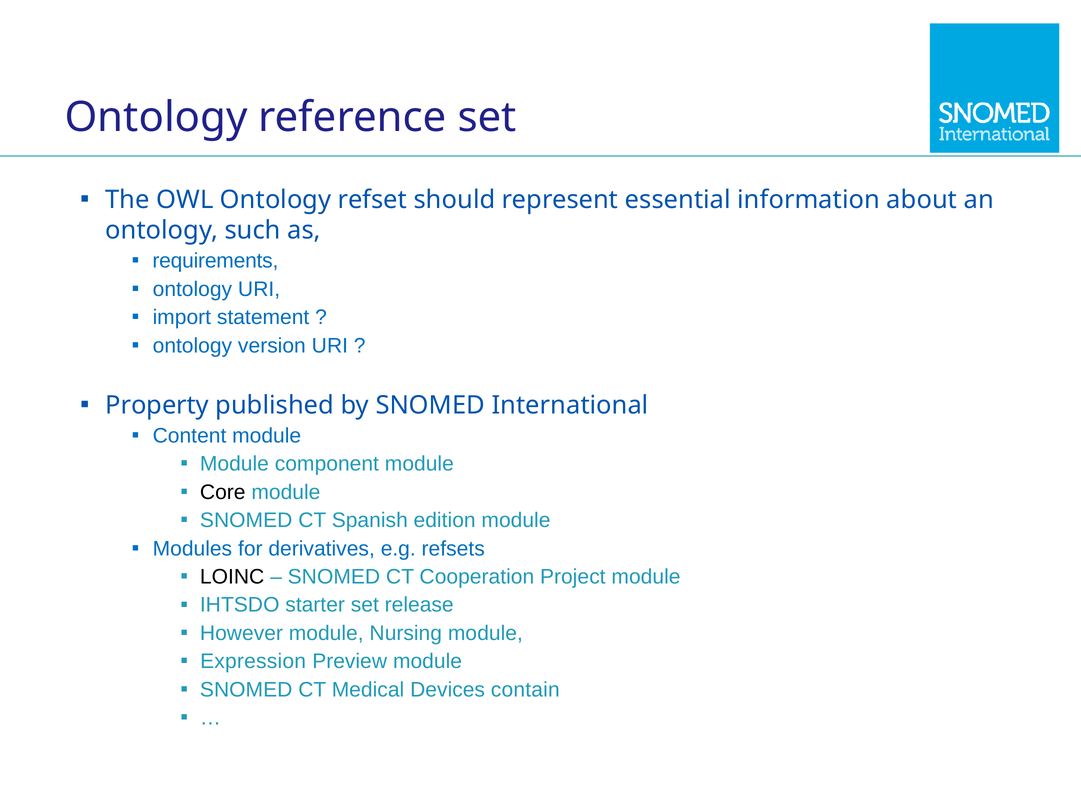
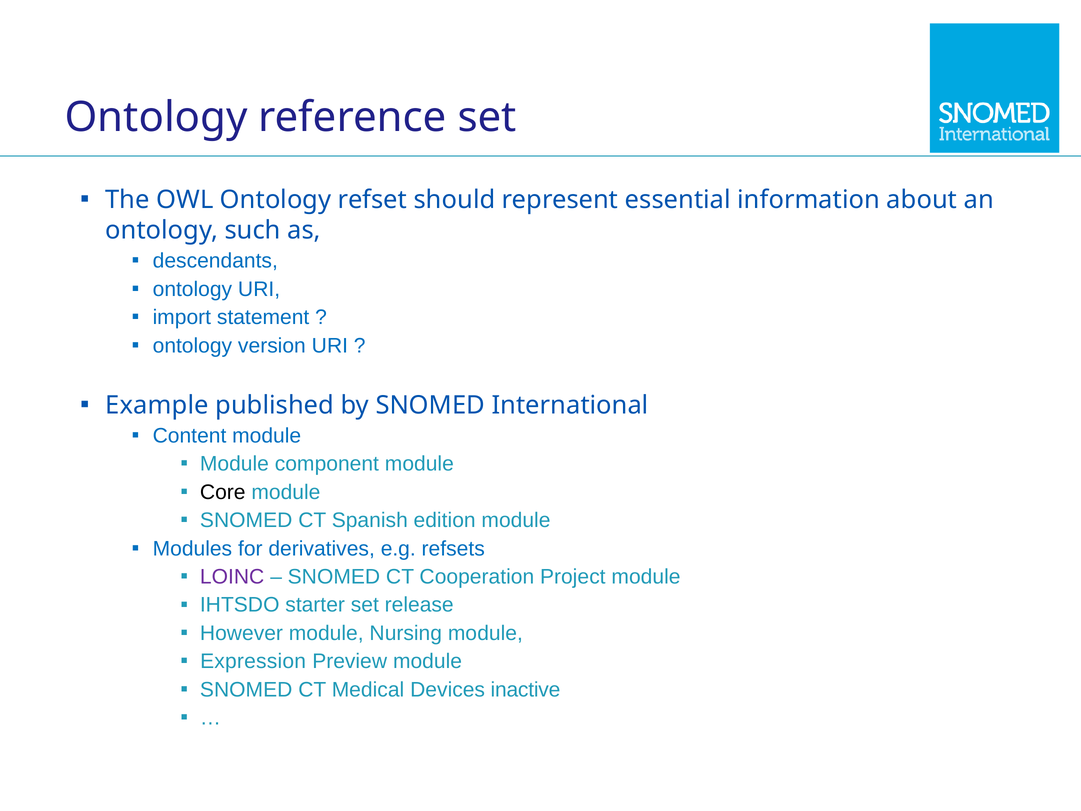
requirements: requirements -> descendants (215, 261)
Property: Property -> Example (157, 405)
LOINC colour: black -> purple (232, 577)
contain: contain -> inactive (525, 689)
